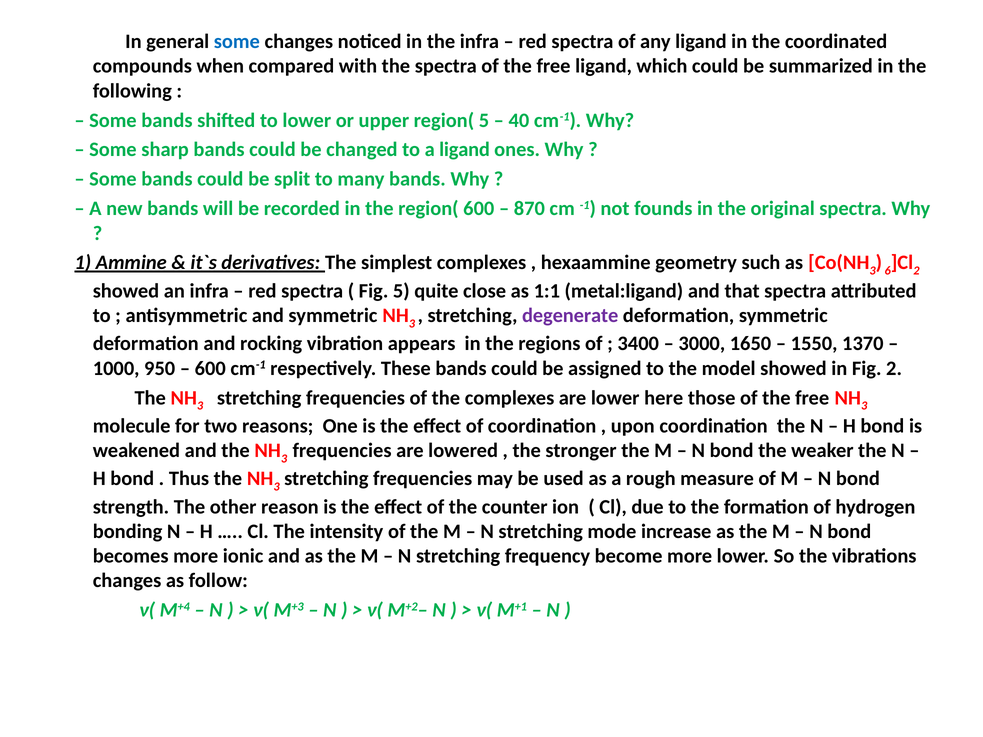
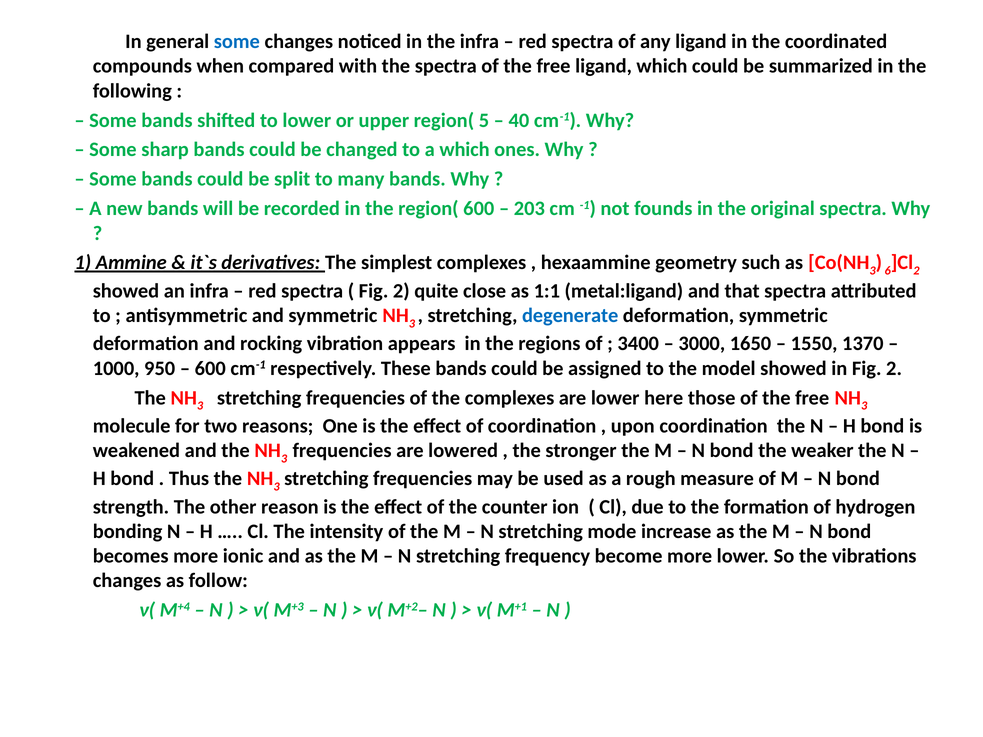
a ligand: ligand -> which (465, 150)
870: 870 -> 203 (529, 209)
5: 5 -> 2 (401, 291)
degenerate colour: purple -> blue (570, 316)
